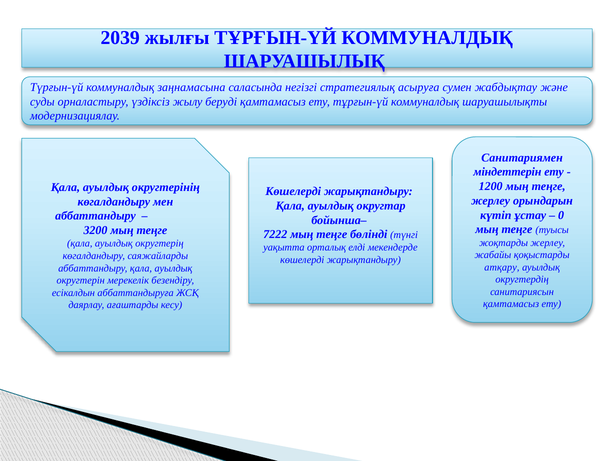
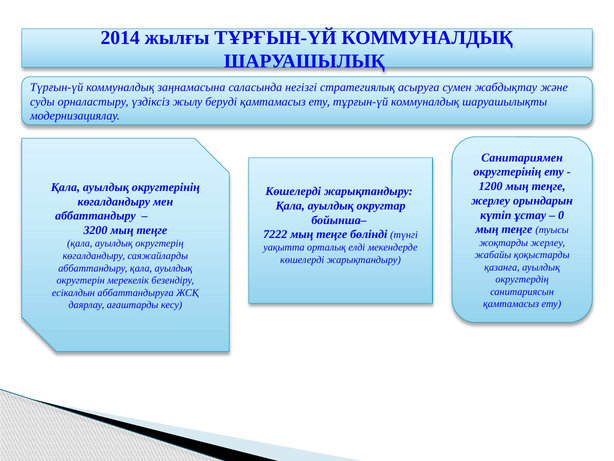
2039: 2039 -> 2014 (120, 38)
міндеттерін: міндеттерін -> округтерінің (507, 172)
атқару: атқару -> қазанға (502, 267)
